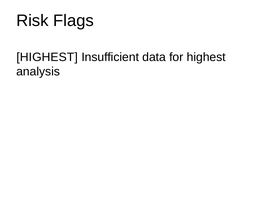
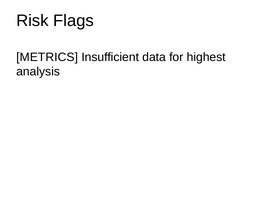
HIGHEST: HIGHEST -> METRICS (47, 57)
